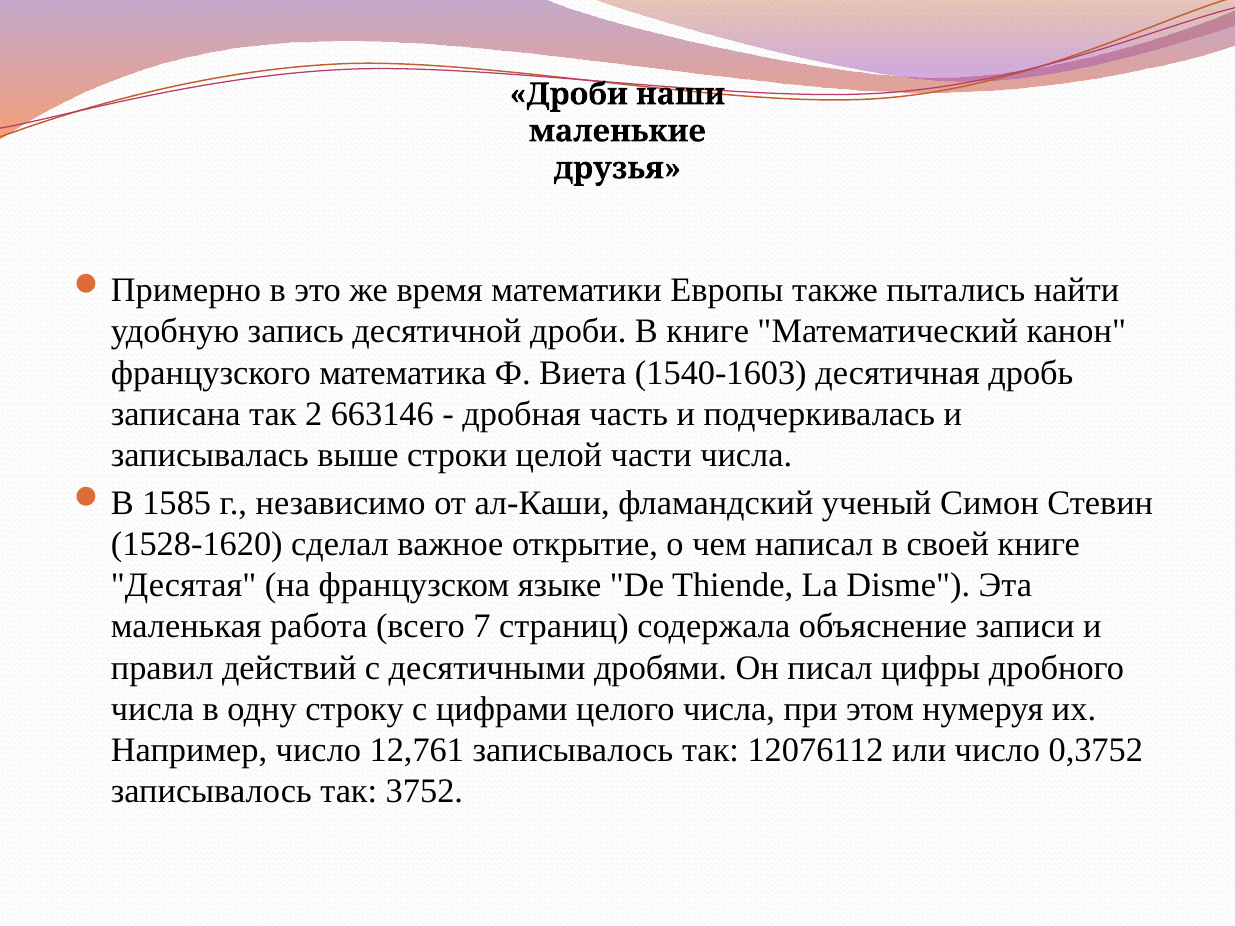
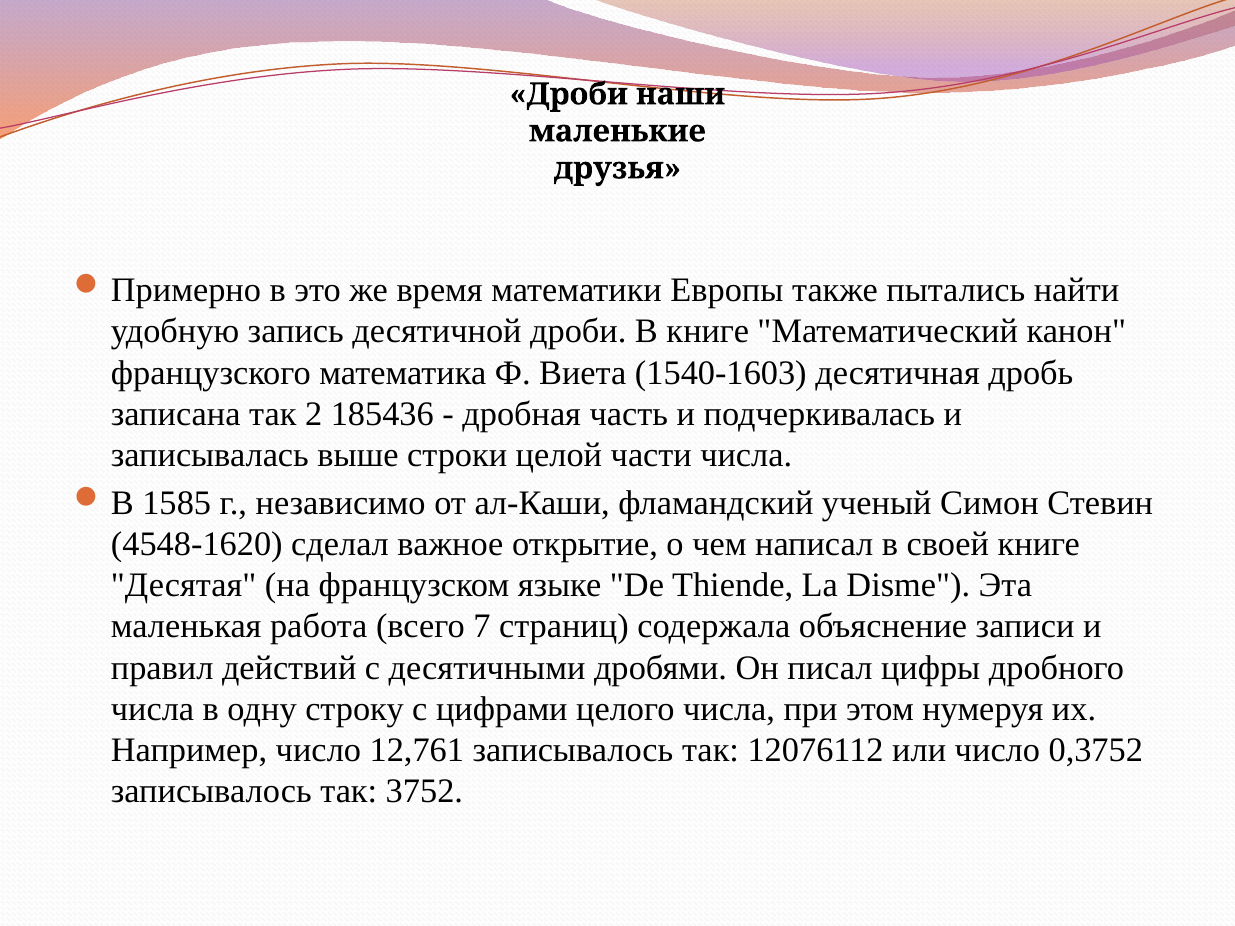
663146: 663146 -> 185436 (382, 414)
1528-1620: 1528-1620 -> 4548-1620 (197, 544)
